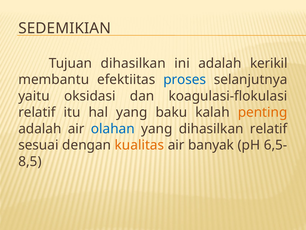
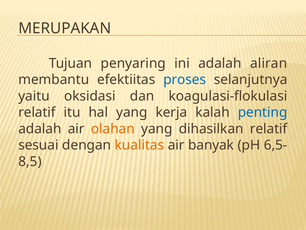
SEDEMIKIAN: SEDEMIKIAN -> MERUPAKAN (65, 28)
Tujuan dihasilkan: dihasilkan -> penyaring (133, 63)
kerikil: kerikil -> aliran (269, 63)
baku: baku -> kerja (171, 112)
penting colour: orange -> blue (263, 112)
olahan colour: blue -> orange (113, 129)
